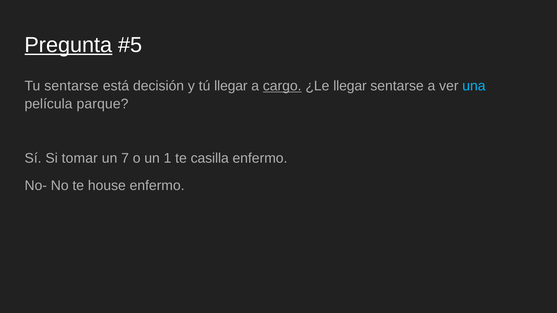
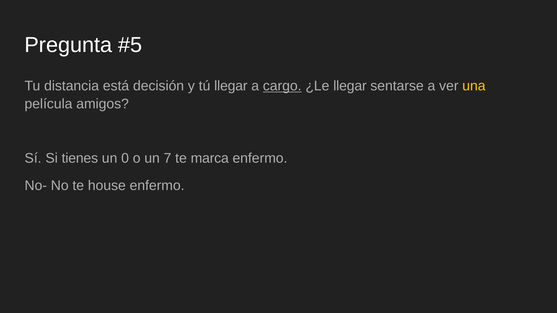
Pregunta underline: present -> none (68, 45)
Tu sentarse: sentarse -> distancia (72, 86)
una colour: light blue -> yellow (474, 86)
parque: parque -> amigos (103, 104)
tomar: tomar -> tienes (80, 158)
7: 7 -> 0 (125, 158)
1: 1 -> 7 (168, 158)
casilla: casilla -> marca (210, 158)
